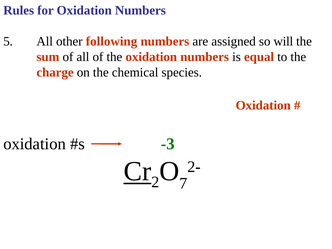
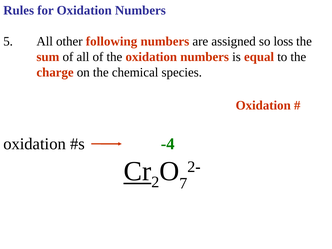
will: will -> loss (283, 41)
-3: -3 -> -4 (168, 144)
